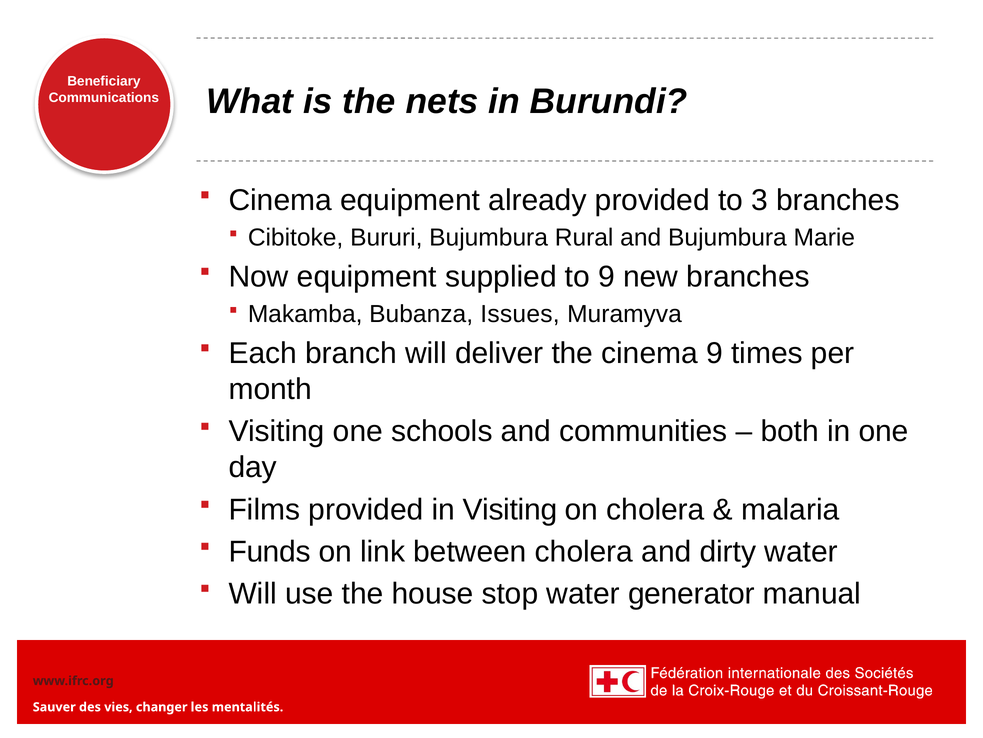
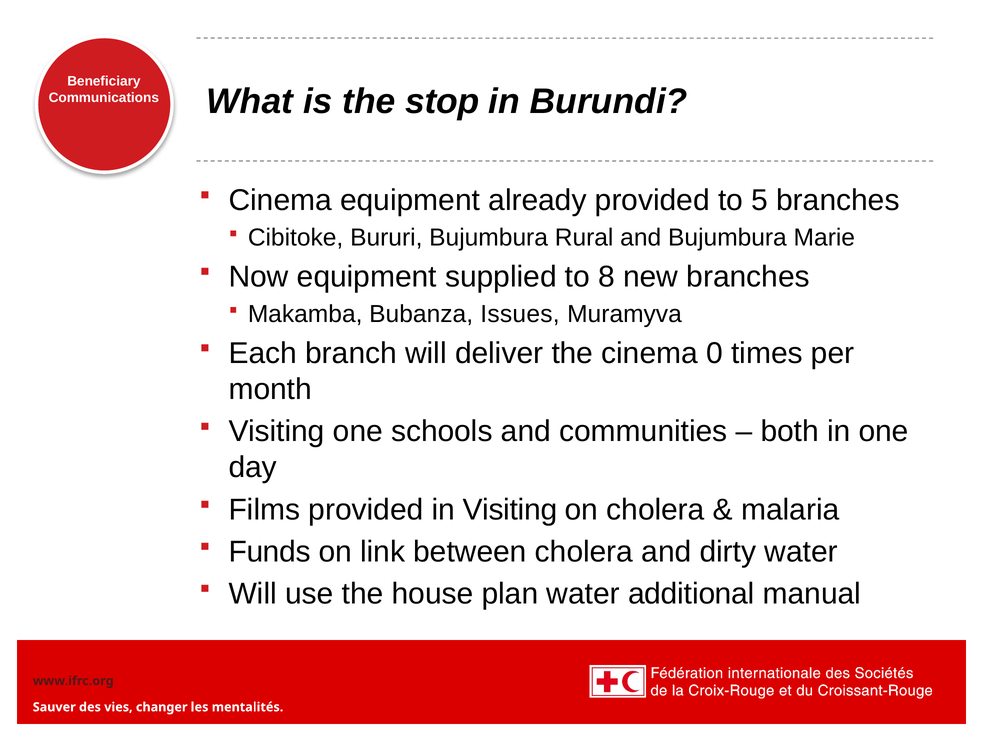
nets: nets -> stop (442, 102)
3: 3 -> 5 (760, 200)
to 9: 9 -> 8 (607, 277)
cinema 9: 9 -> 0 (715, 353)
stop: stop -> plan (510, 593)
generator: generator -> additional (691, 593)
